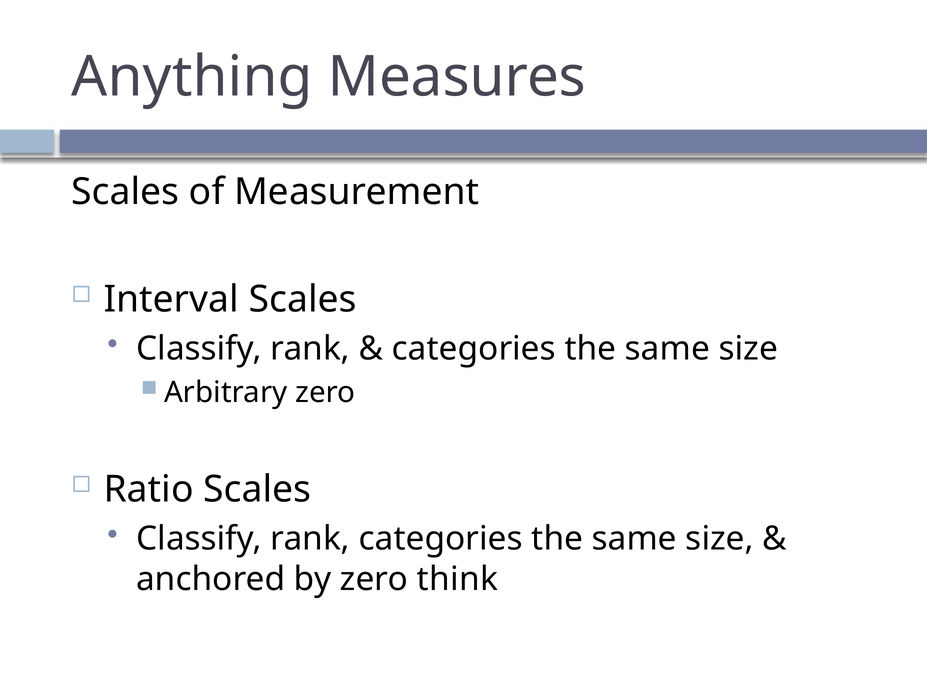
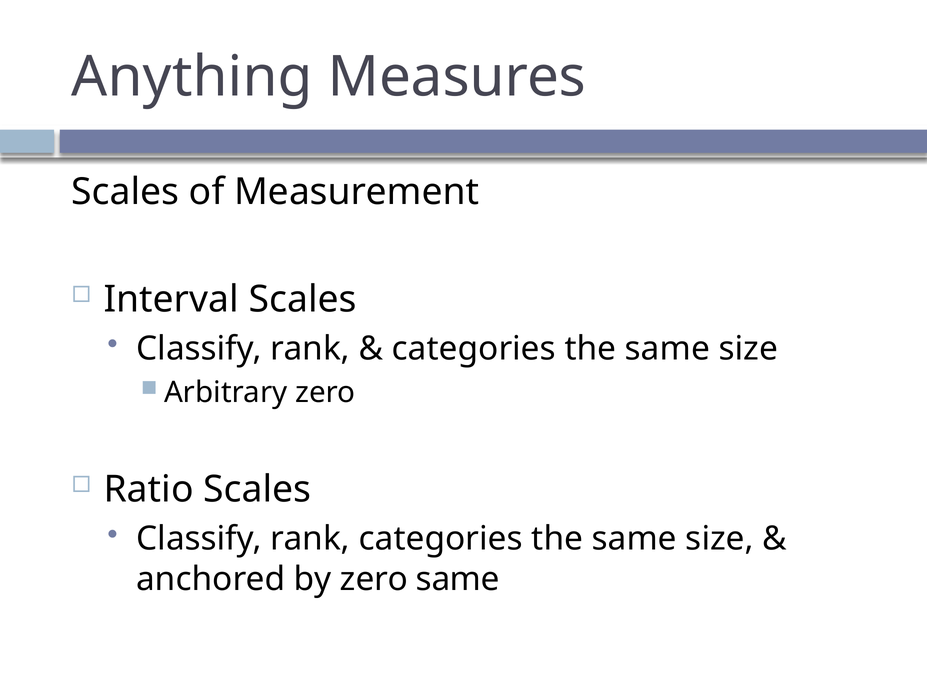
zero think: think -> same (458, 579)
